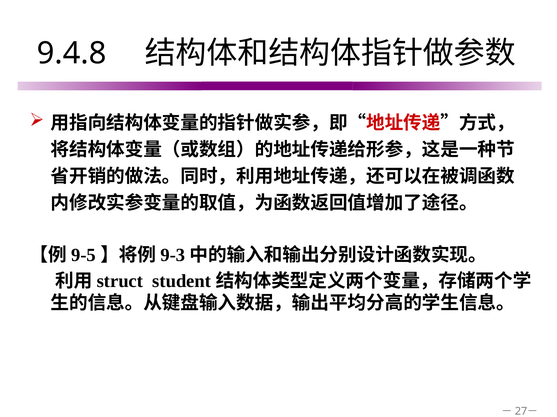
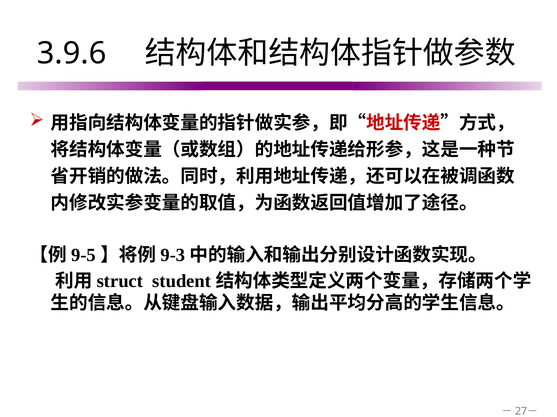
9.4.8: 9.4.8 -> 3.9.6 (72, 53)
